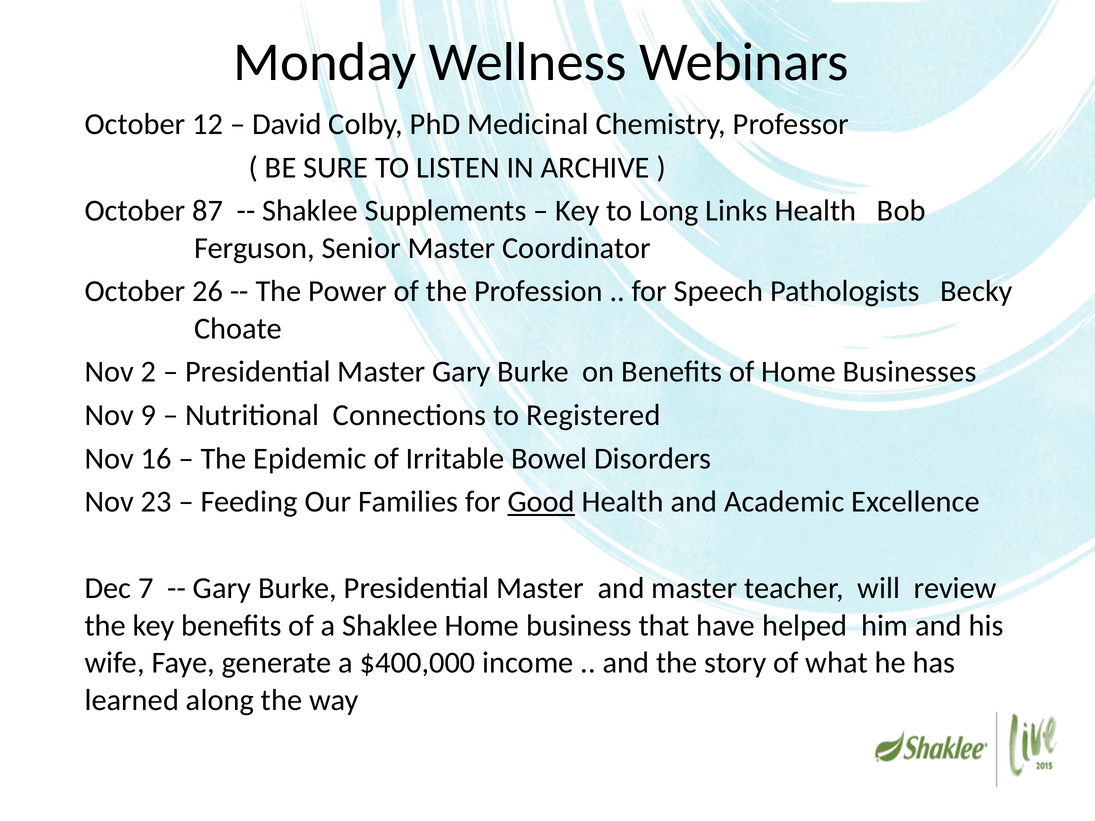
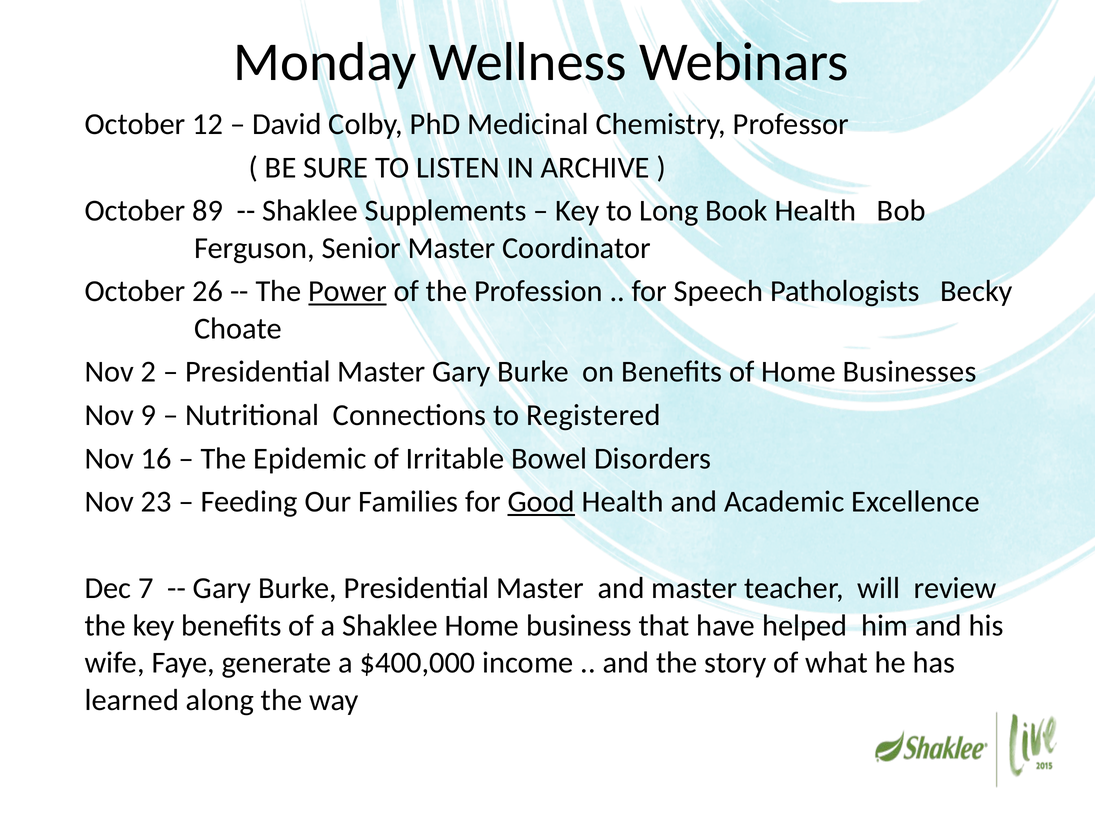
87: 87 -> 89 (208, 211)
Links: Links -> Book (737, 211)
Power underline: none -> present (348, 291)
